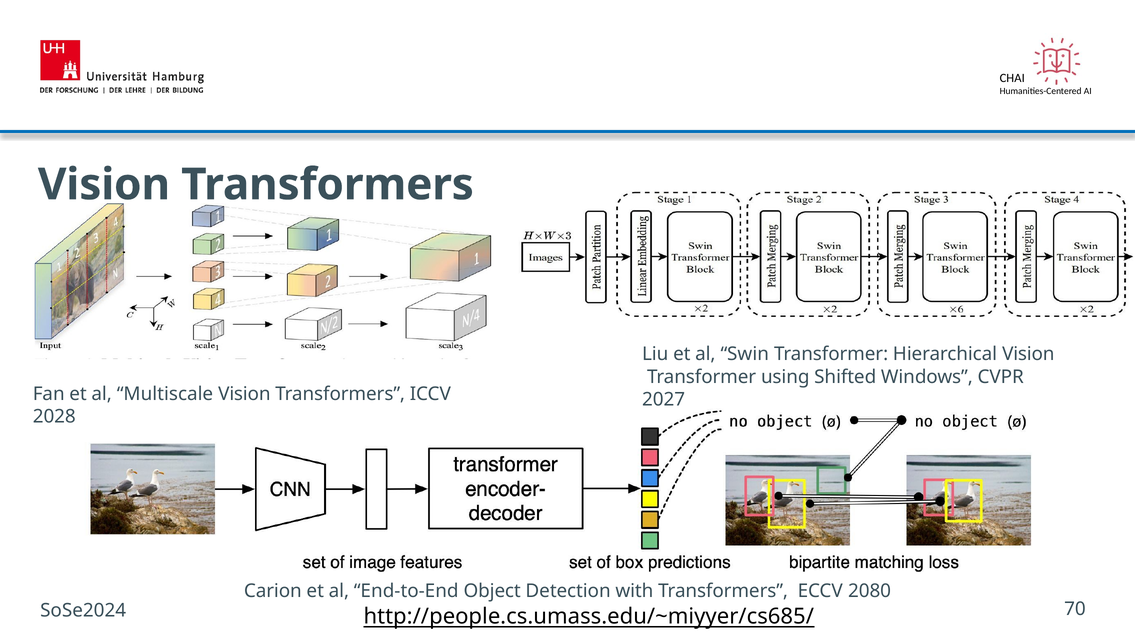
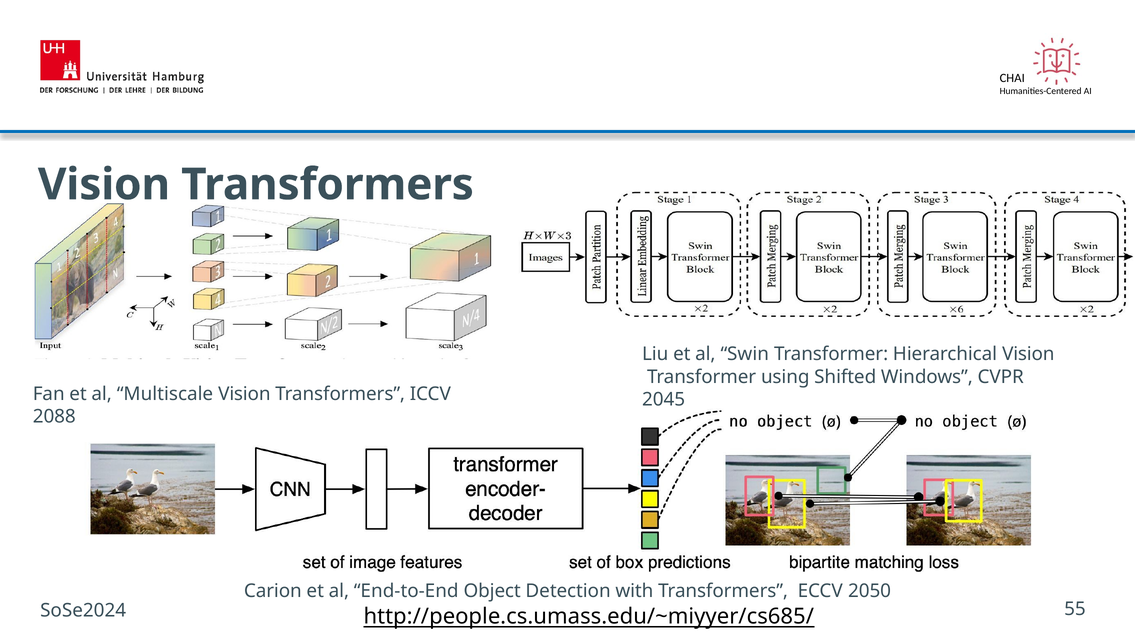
2027: 2027 -> 2045 (664, 399)
2028: 2028 -> 2088 (54, 416)
2080: 2080 -> 2050 (870, 590)
70: 70 -> 55 (1075, 609)
